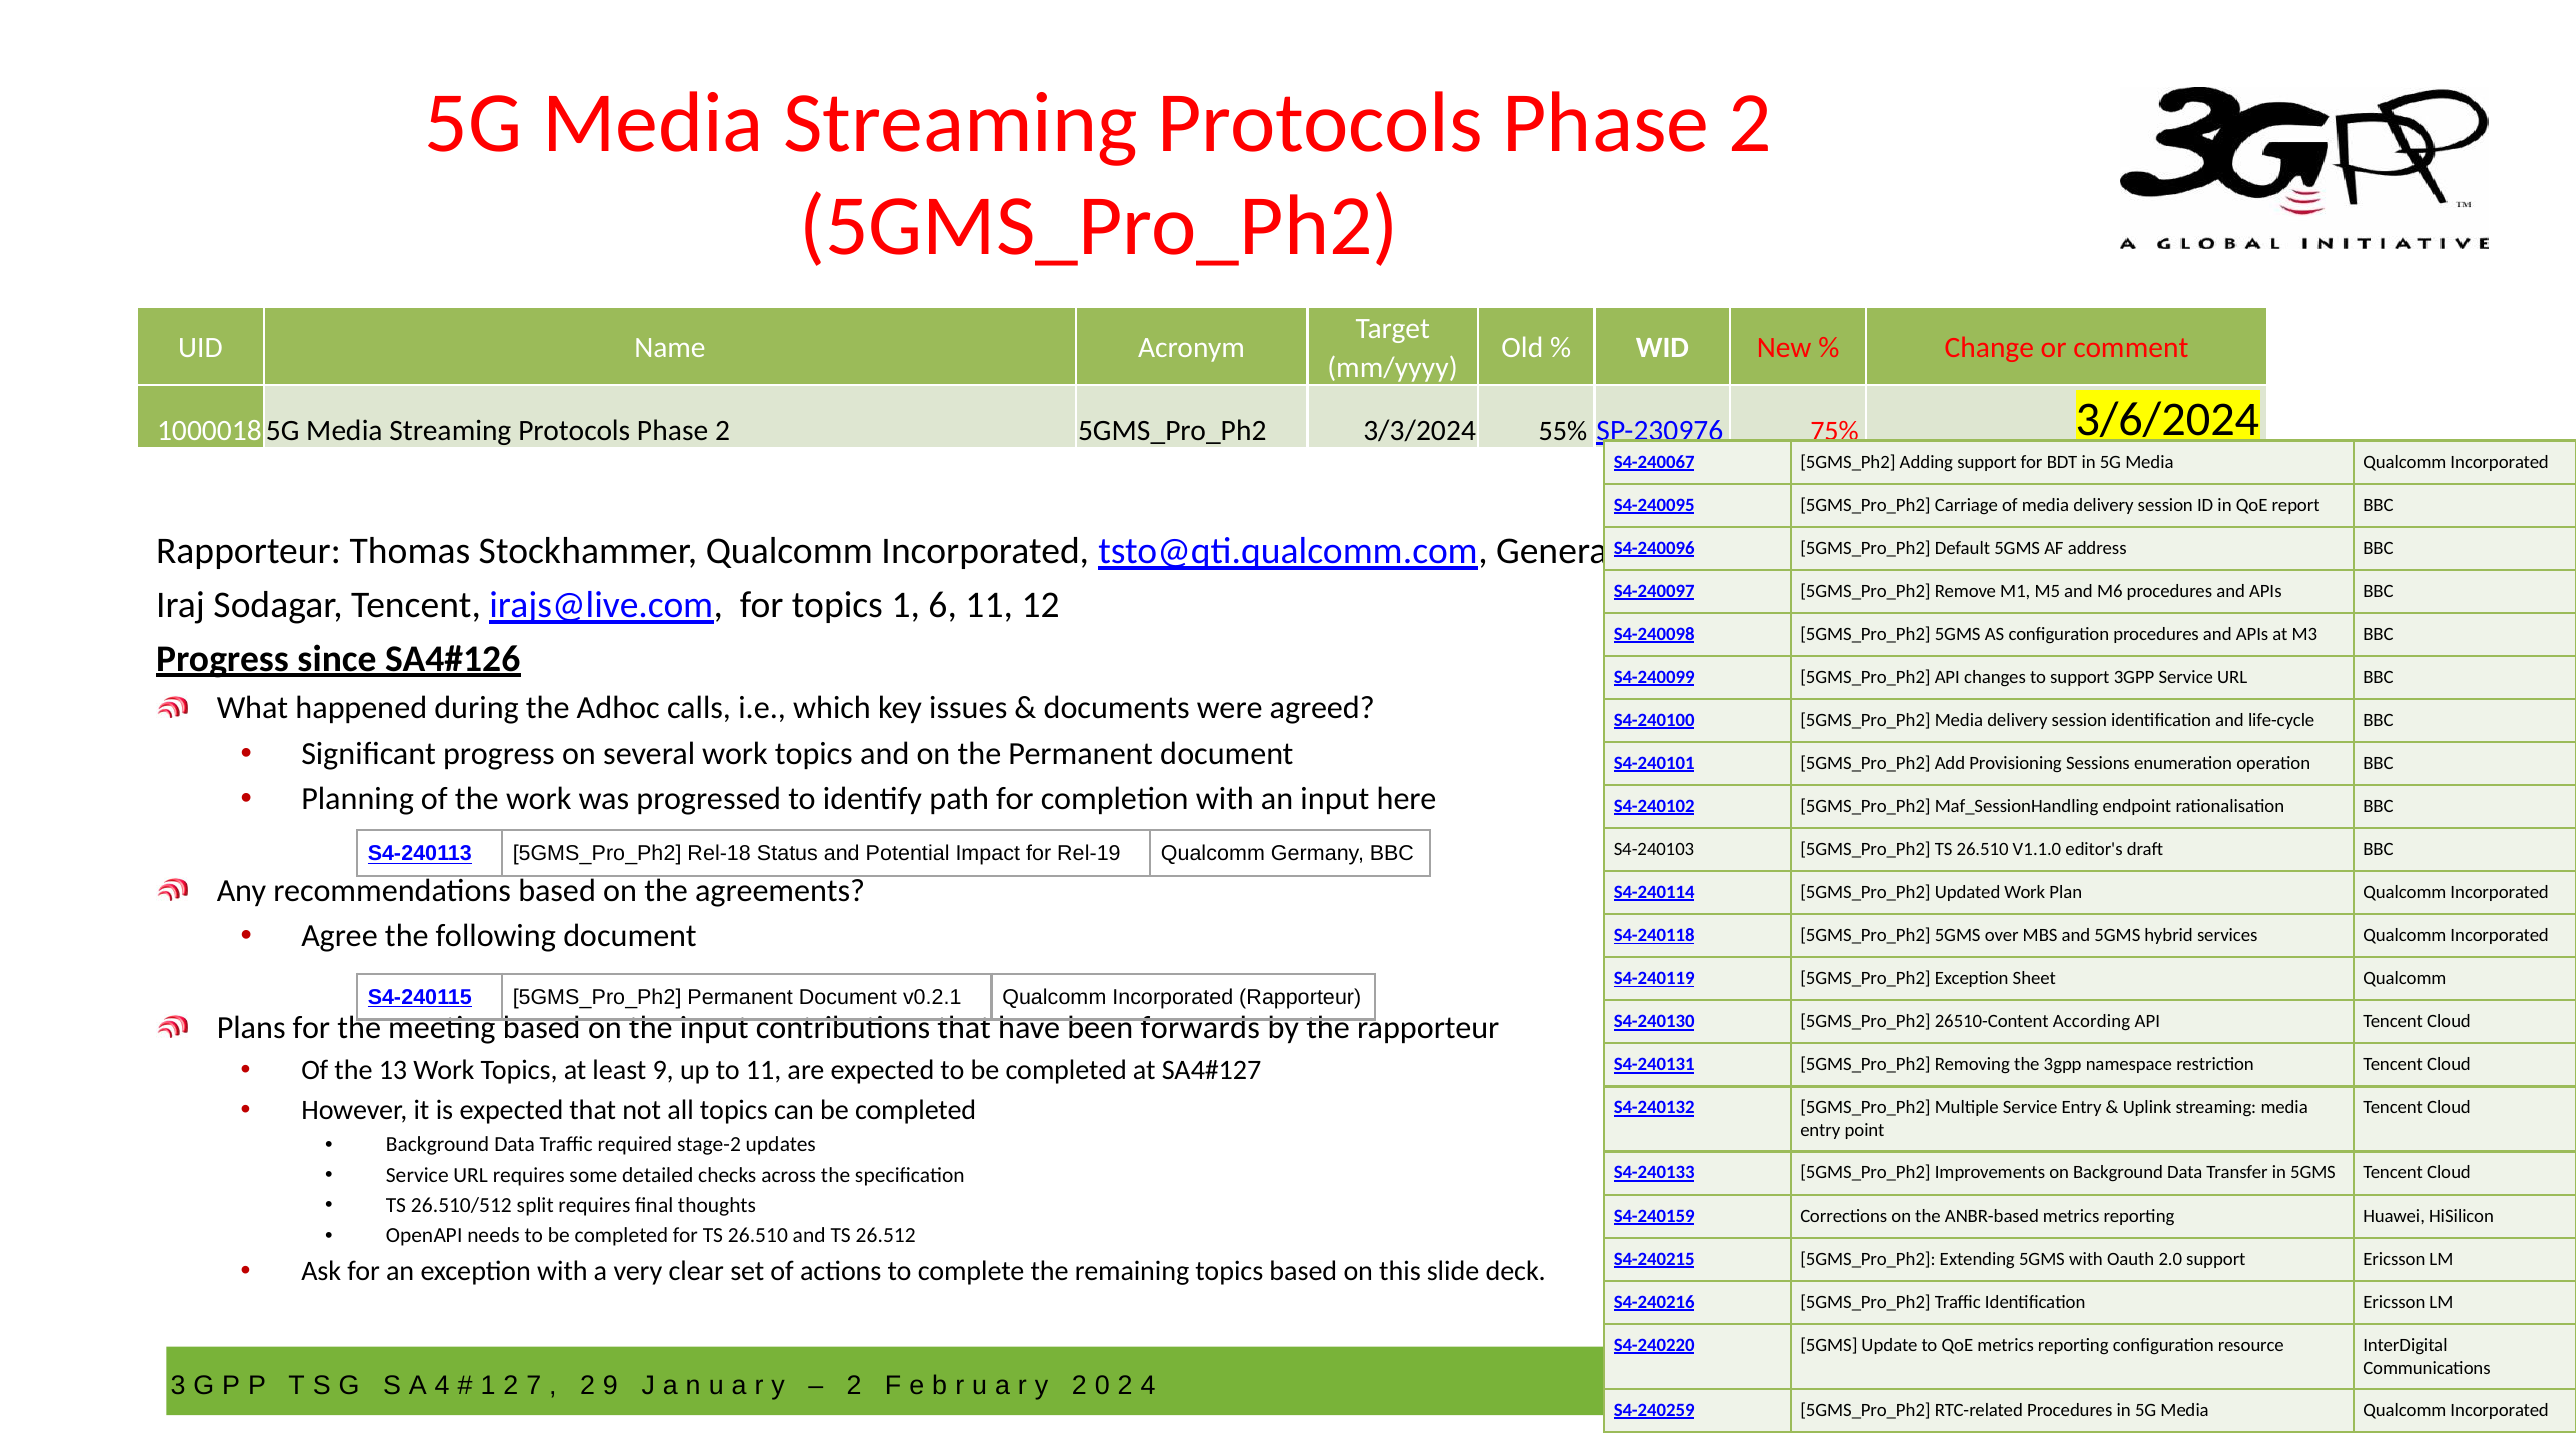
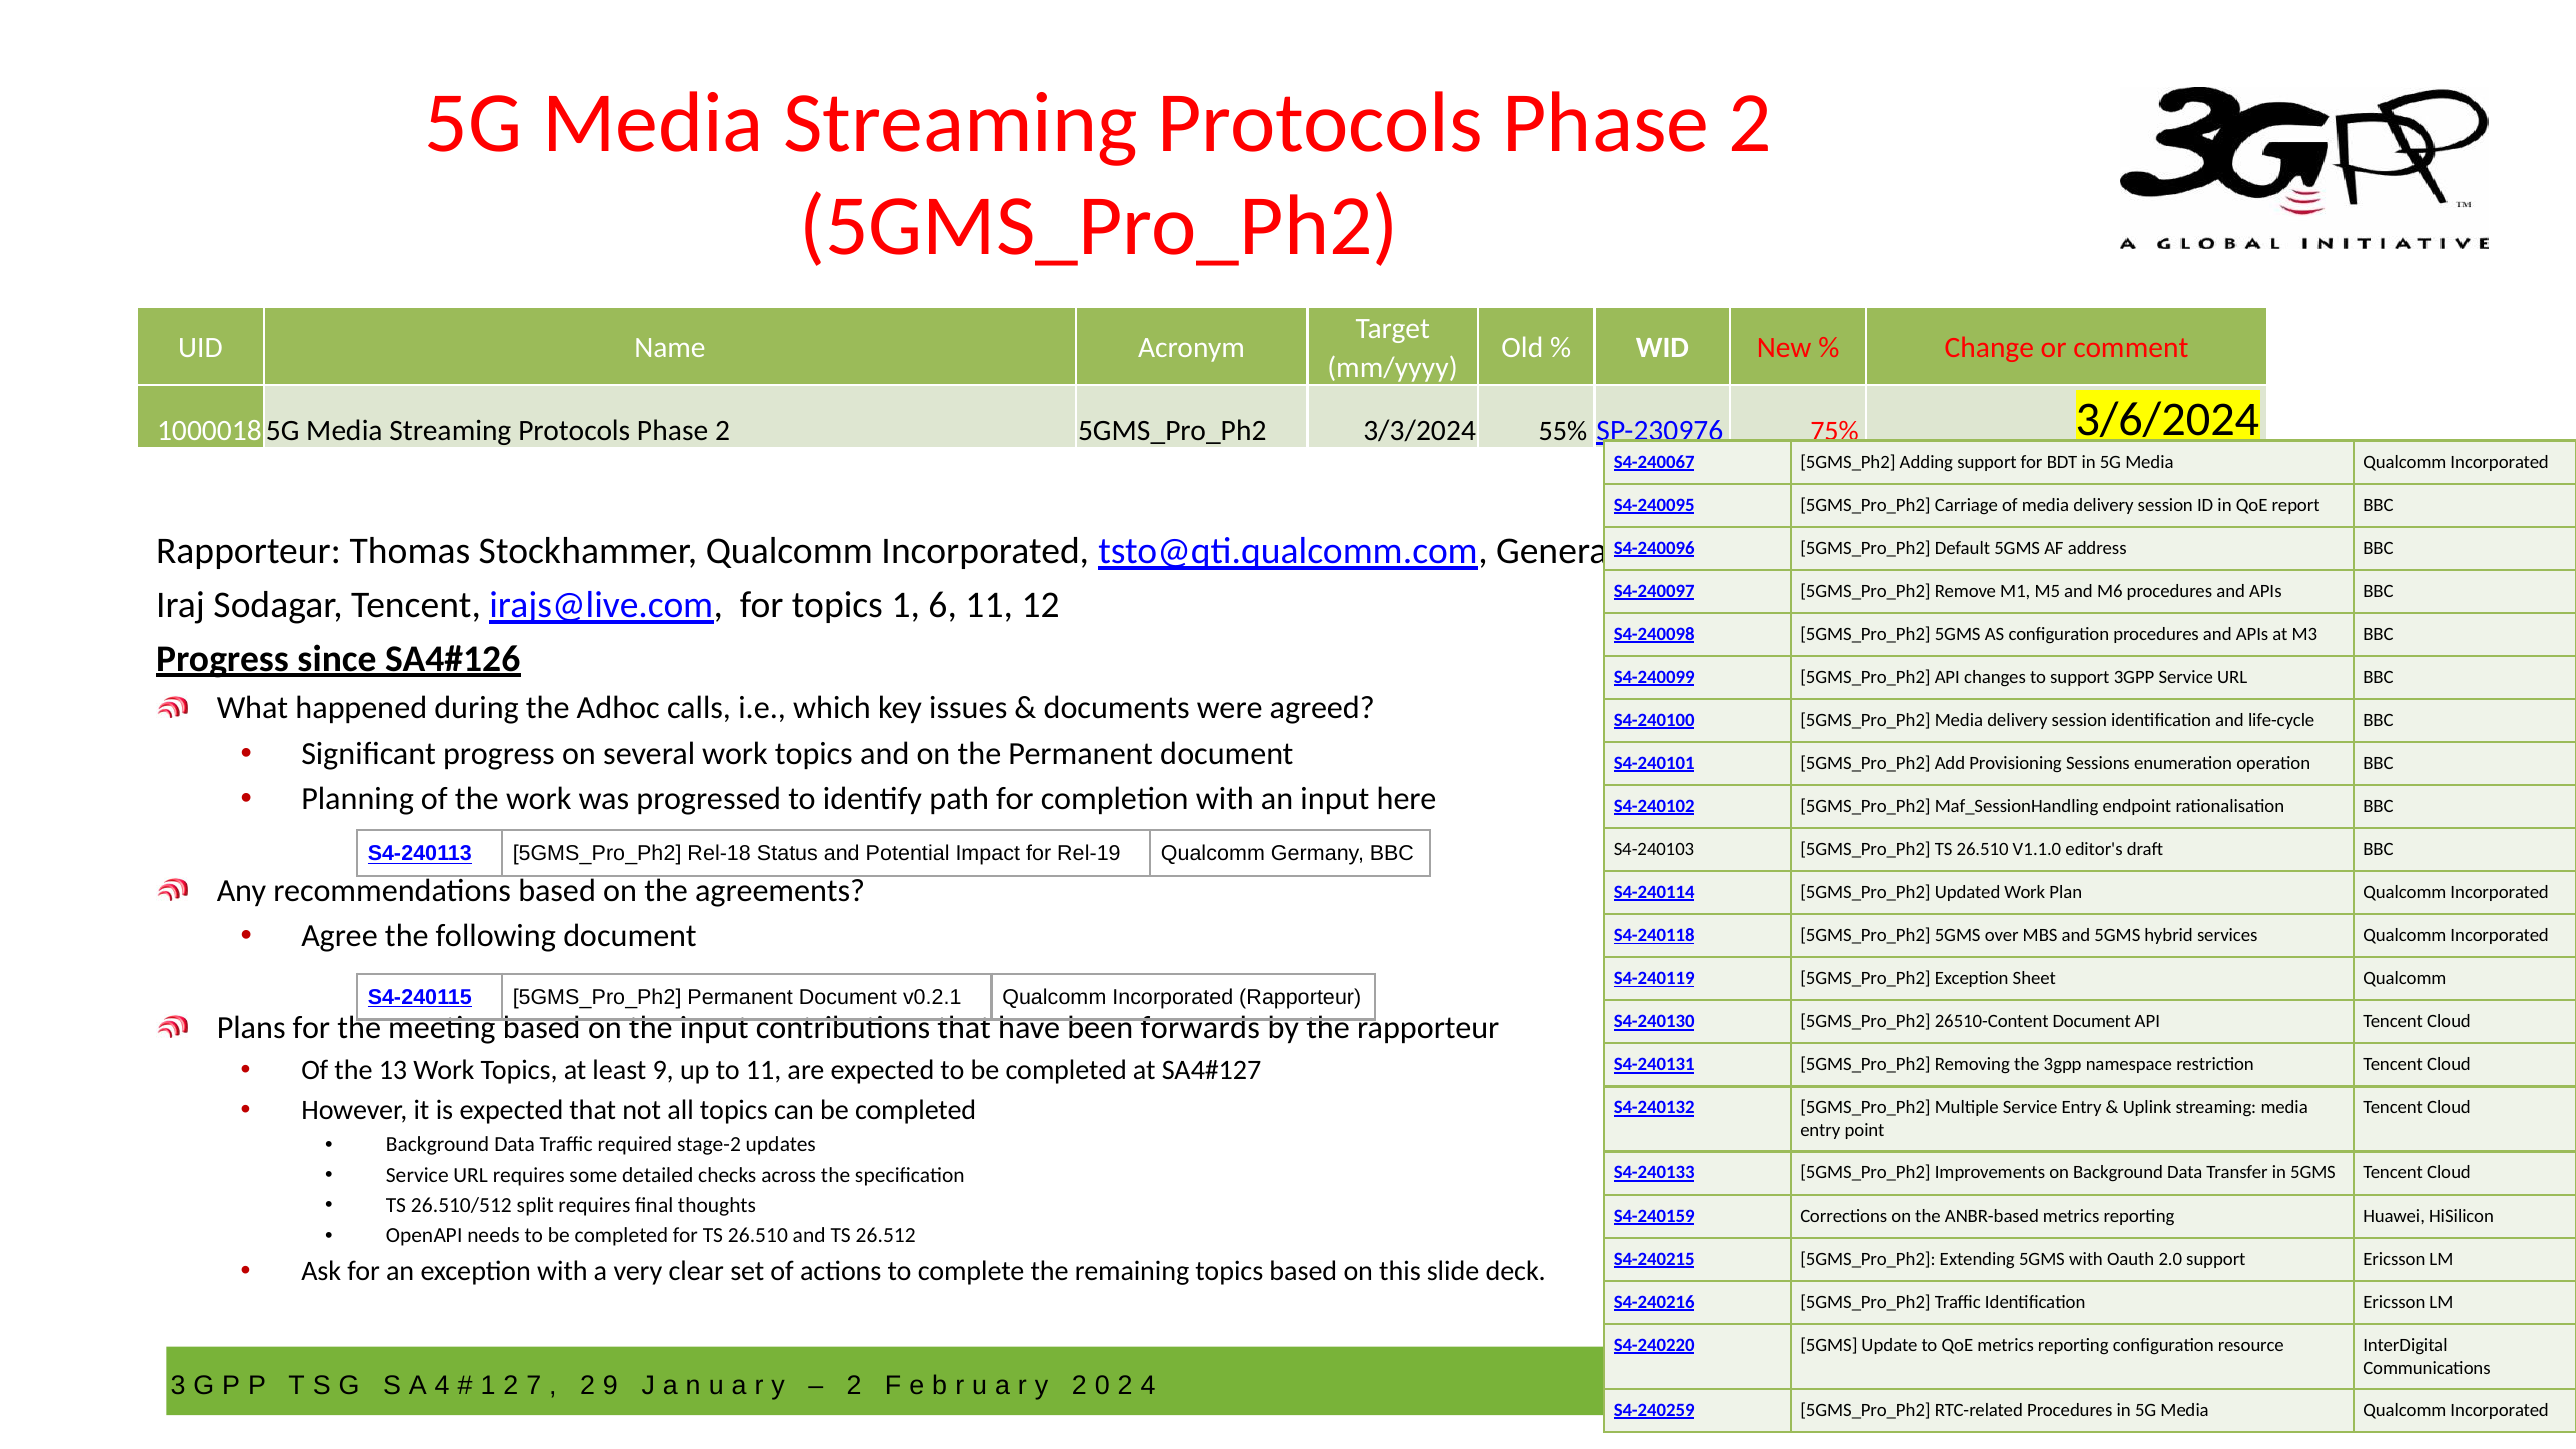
26510-Content According: According -> Document (2092, 1021)
